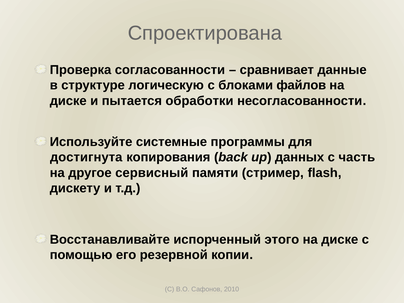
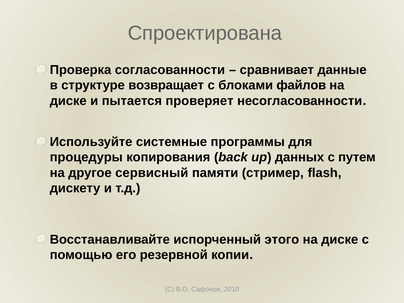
логическую: логическую -> возвращает (166, 85)
обработки: обработки -> проверяет (200, 101)
достигнута: достигнута -> процедуры (86, 157)
часть: часть -> путем (357, 157)
